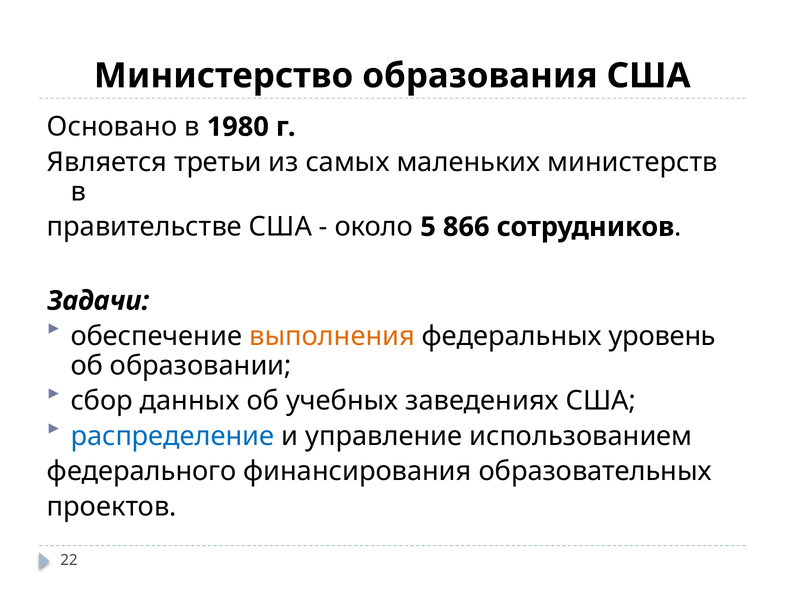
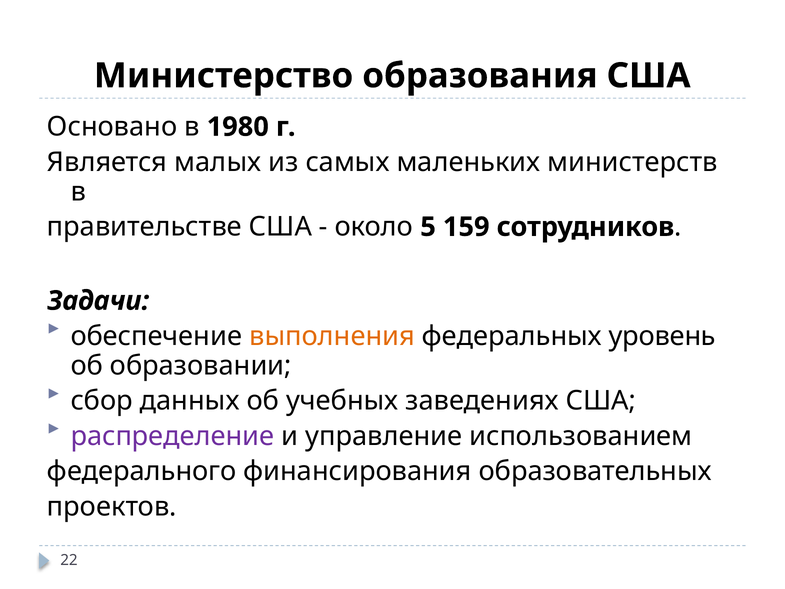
третьи: третьи -> малых (218, 162)
866: 866 -> 159 (466, 227)
распределение colour: blue -> purple (172, 436)
